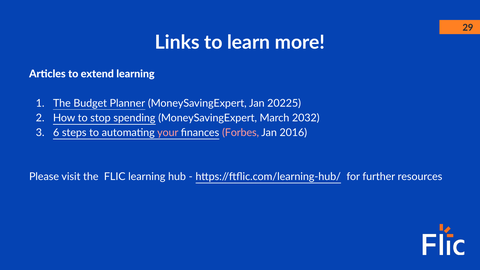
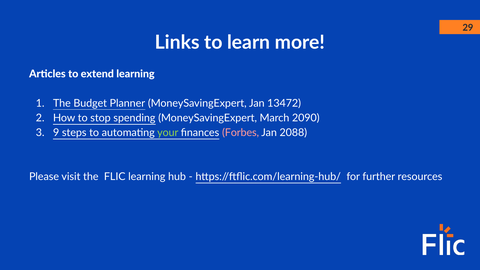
20225: 20225 -> 13472 (284, 103)
2032: 2032 -> 2090 (306, 118)
6: 6 -> 9 (56, 133)
your colour: pink -> light green (168, 133)
2016: 2016 -> 2088 (293, 133)
